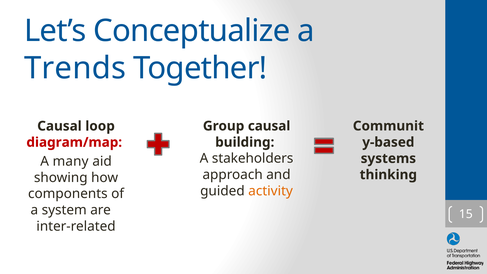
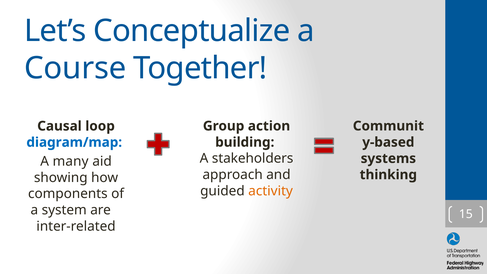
Trends: Trends -> Course (75, 68)
Group causal: causal -> action (269, 126)
diagram/map colour: red -> blue (74, 142)
